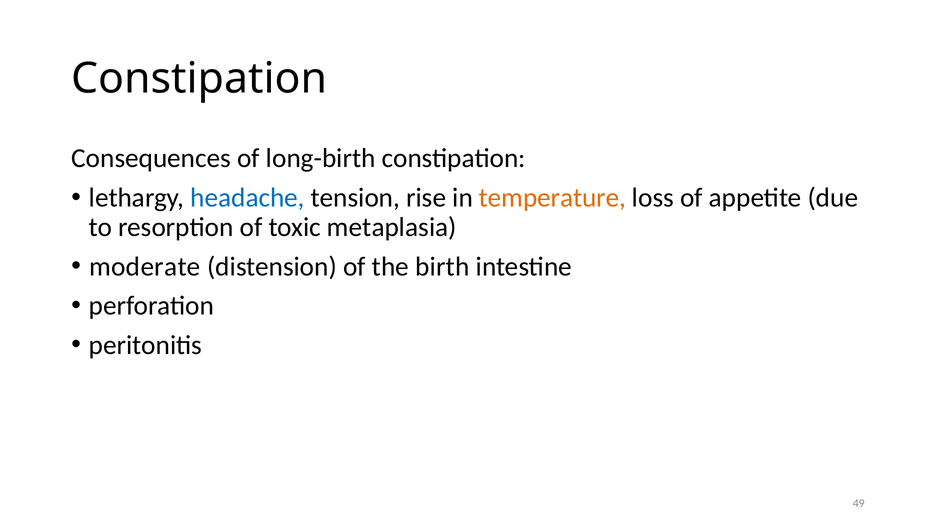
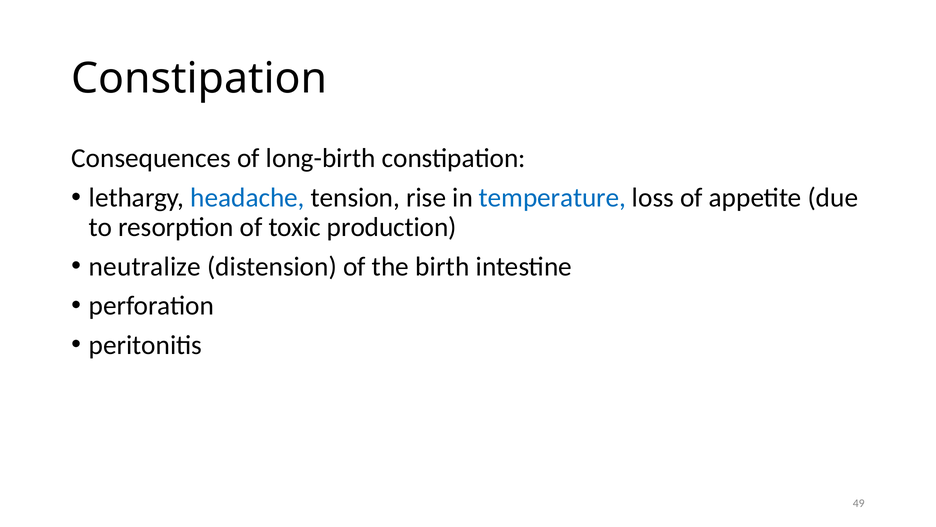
temperature colour: orange -> blue (552, 197)
metaplasia: metaplasia -> production (392, 227)
moderate: moderate -> neutralize (145, 266)
